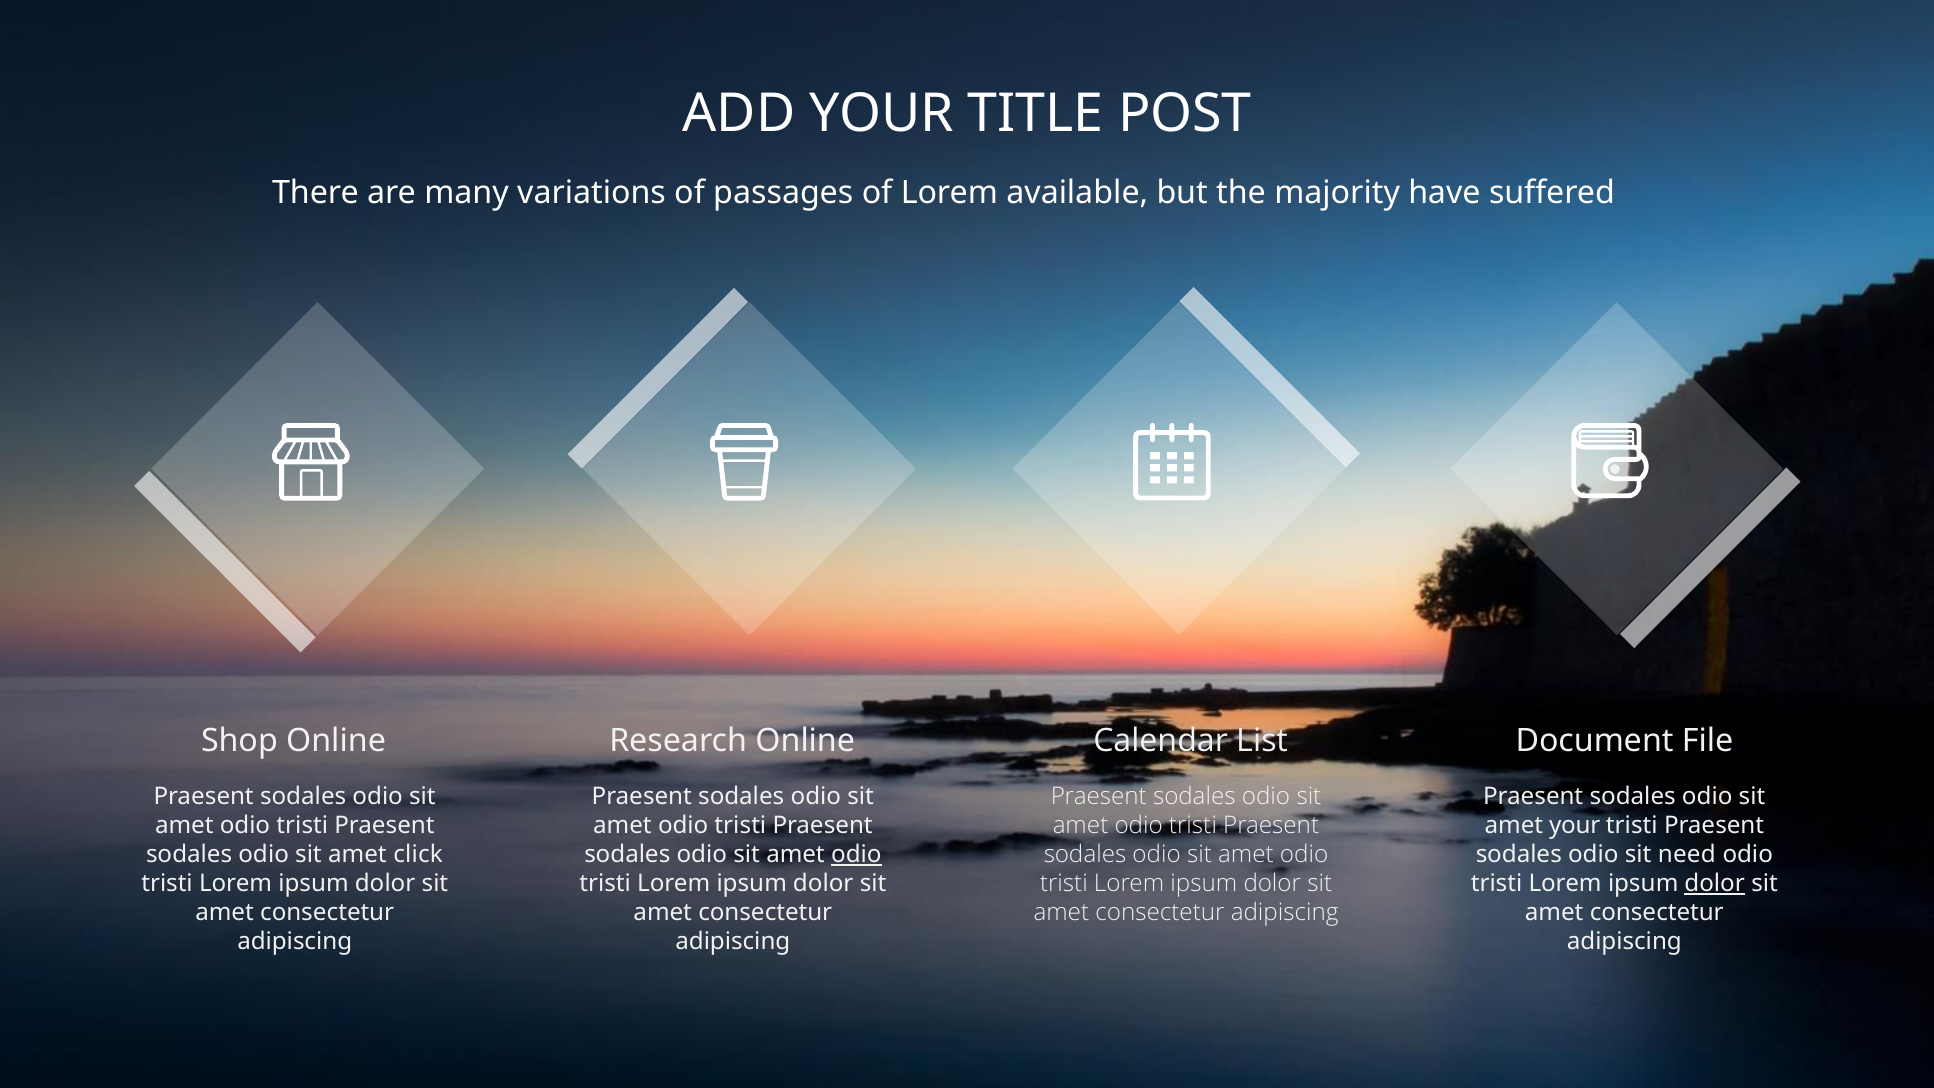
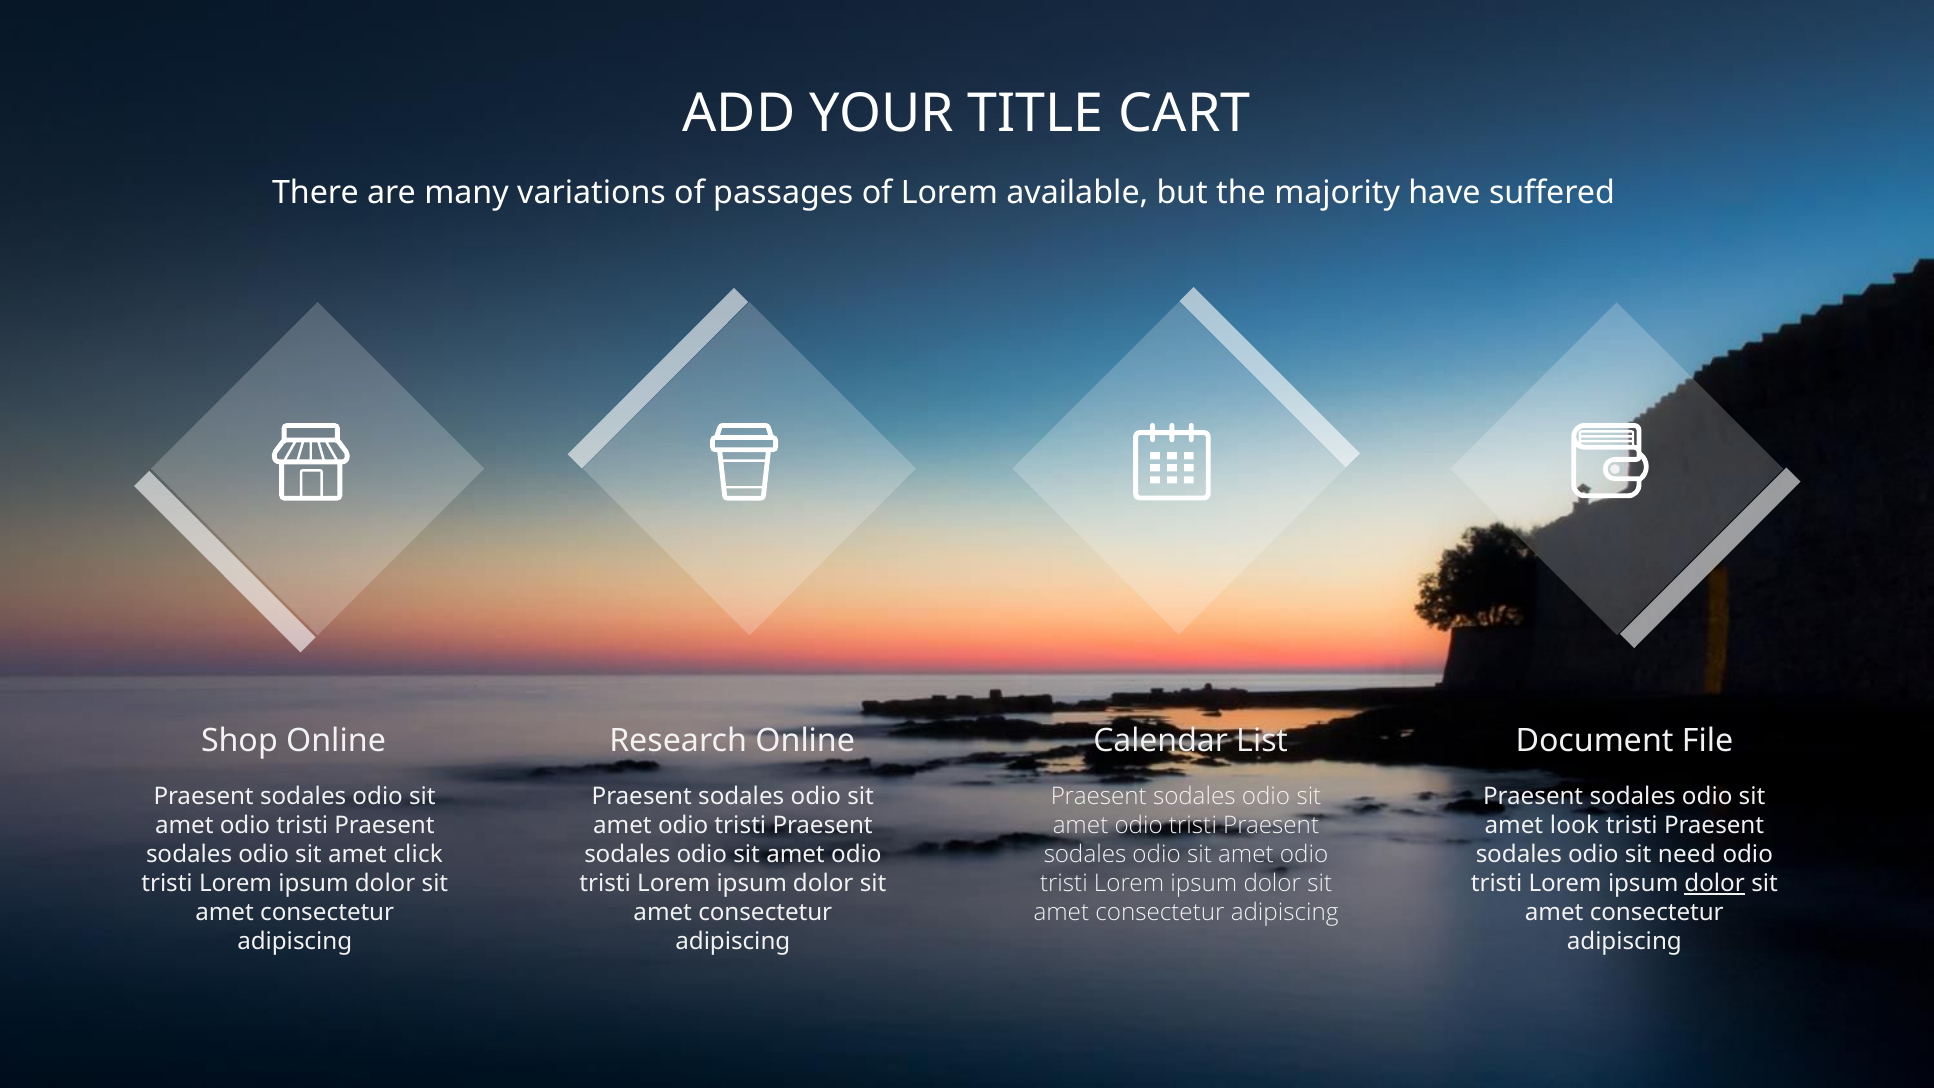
POST: POST -> CART (1184, 113)
amet your: your -> look (1574, 825)
odio underline: present -> none (856, 854)
